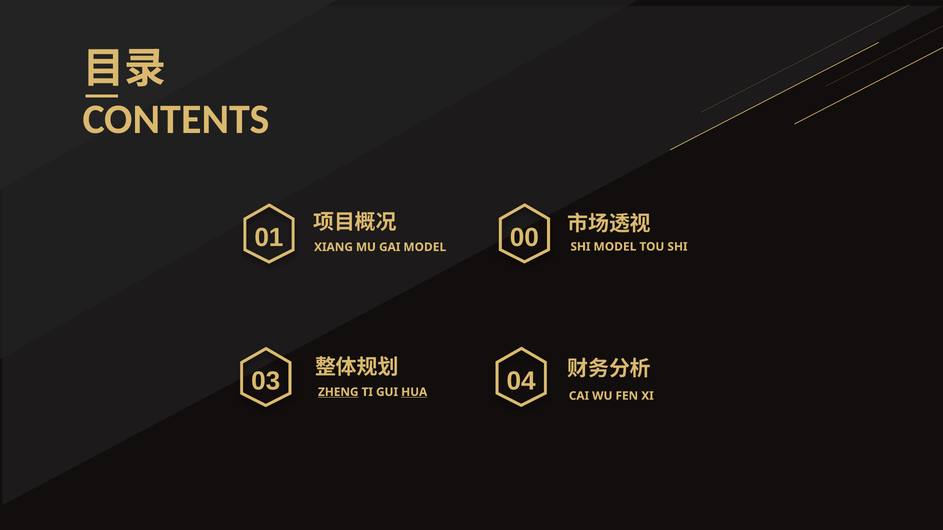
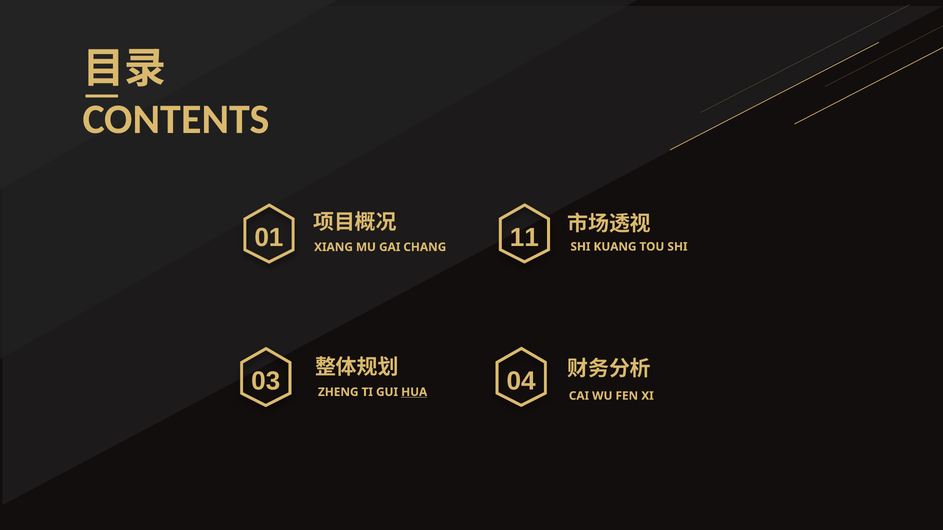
00: 00 -> 11 (524, 238)
GAI MODEL: MODEL -> CHANG (425, 247)
SHI MODEL: MODEL -> KUANG (615, 247)
ZHENG underline: present -> none (338, 392)
